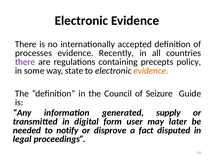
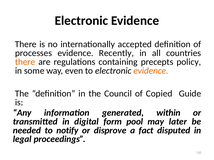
there colour: purple -> orange (25, 62)
state: state -> even (74, 71)
Seizure: Seizure -> Copied (159, 94)
supply: supply -> within (168, 113)
user: user -> pool (135, 122)
